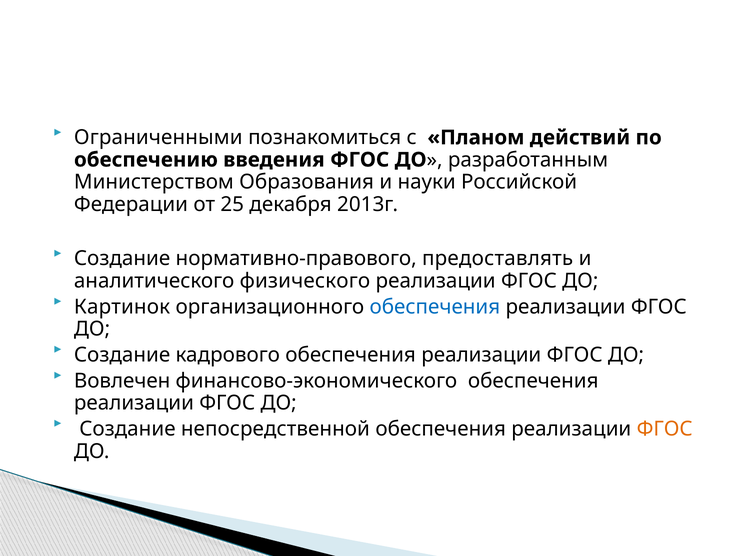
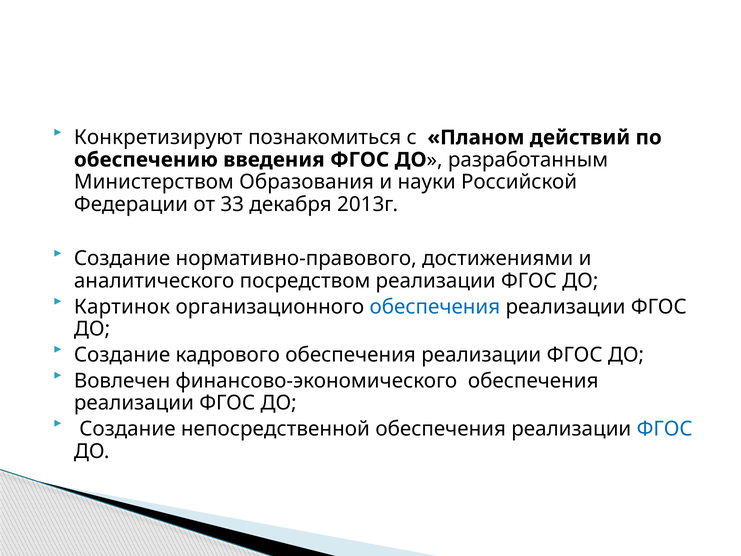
Ограниченными: Ограниченными -> Конкретизируют (158, 137)
25: 25 -> 33 (232, 204)
предоставлять: предоставлять -> достижениями (498, 258)
физического: физического -> посредством (305, 281)
ФГОС colour: orange -> blue (665, 429)
